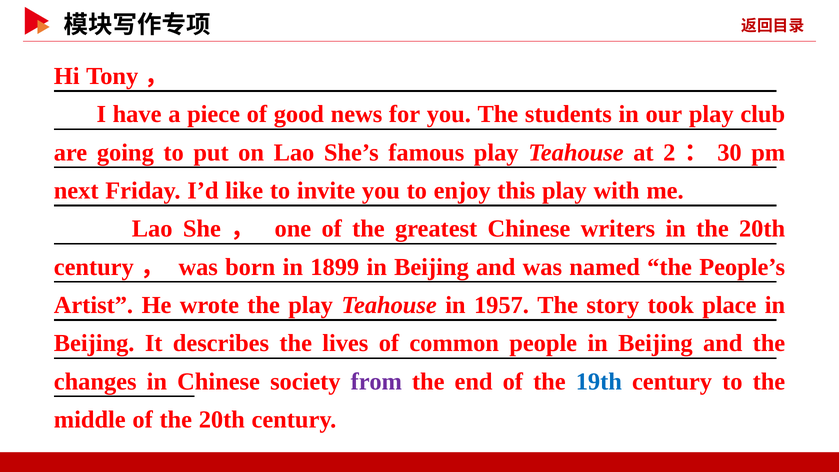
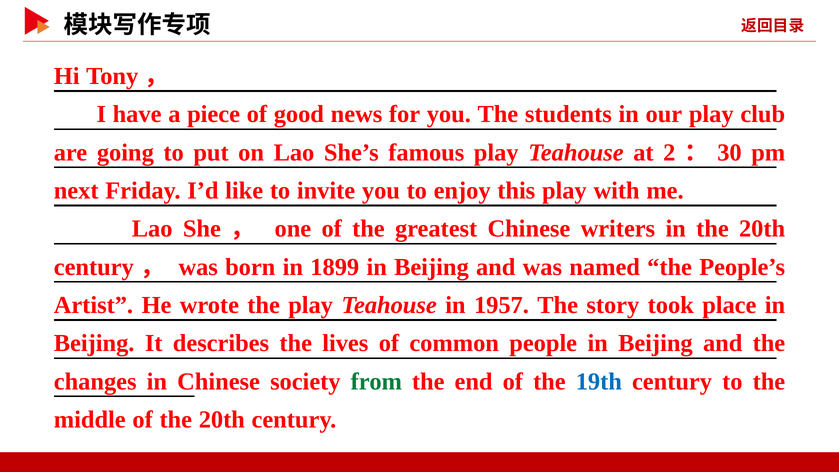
from colour: purple -> green (376, 382)
